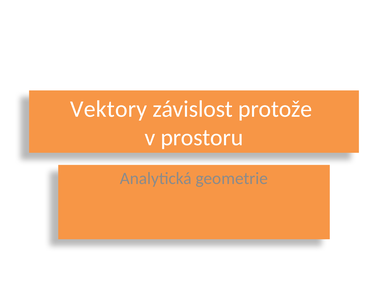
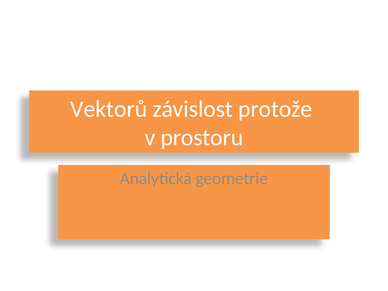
Vektory: Vektory -> Vektorů (109, 109)
